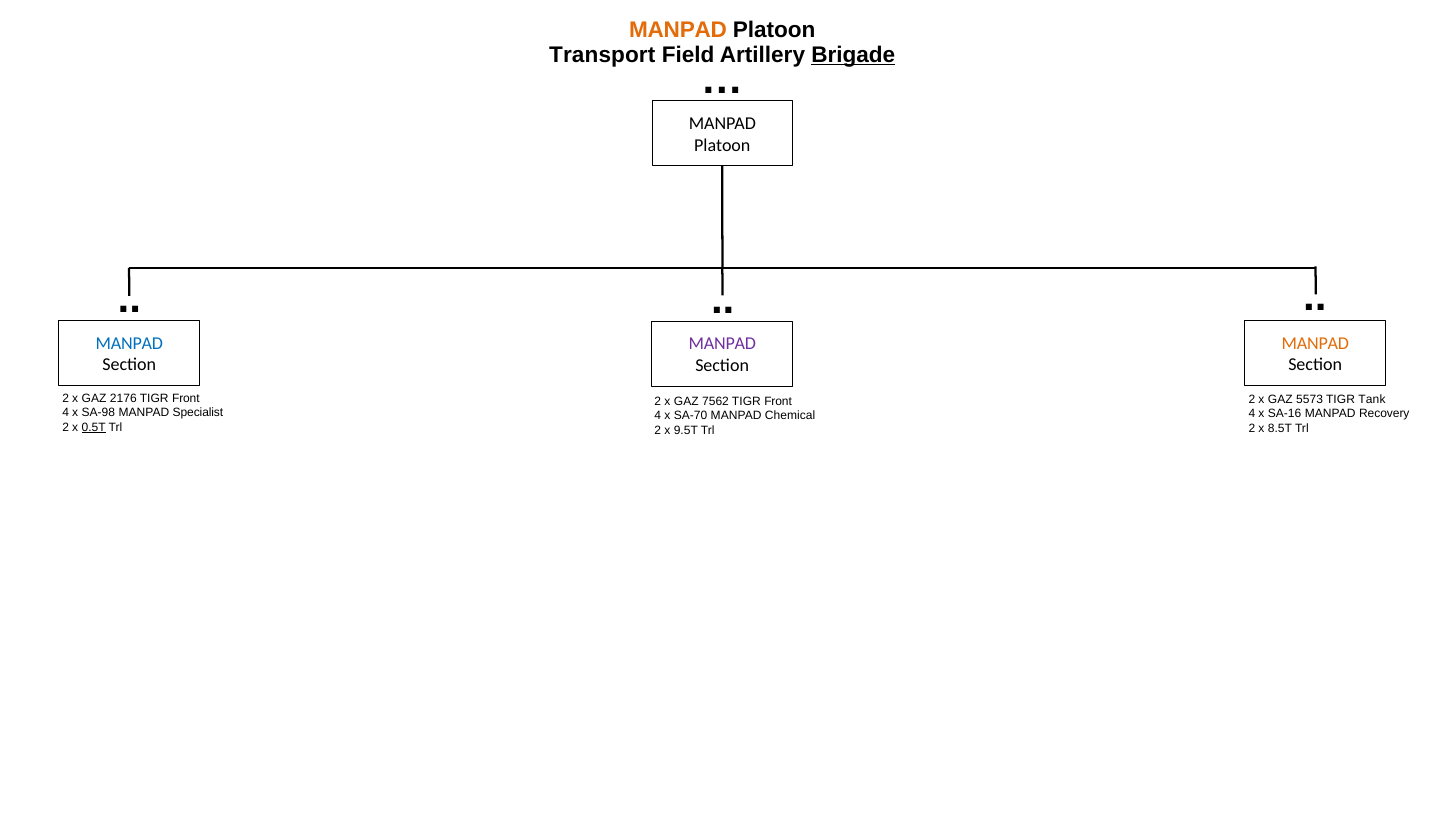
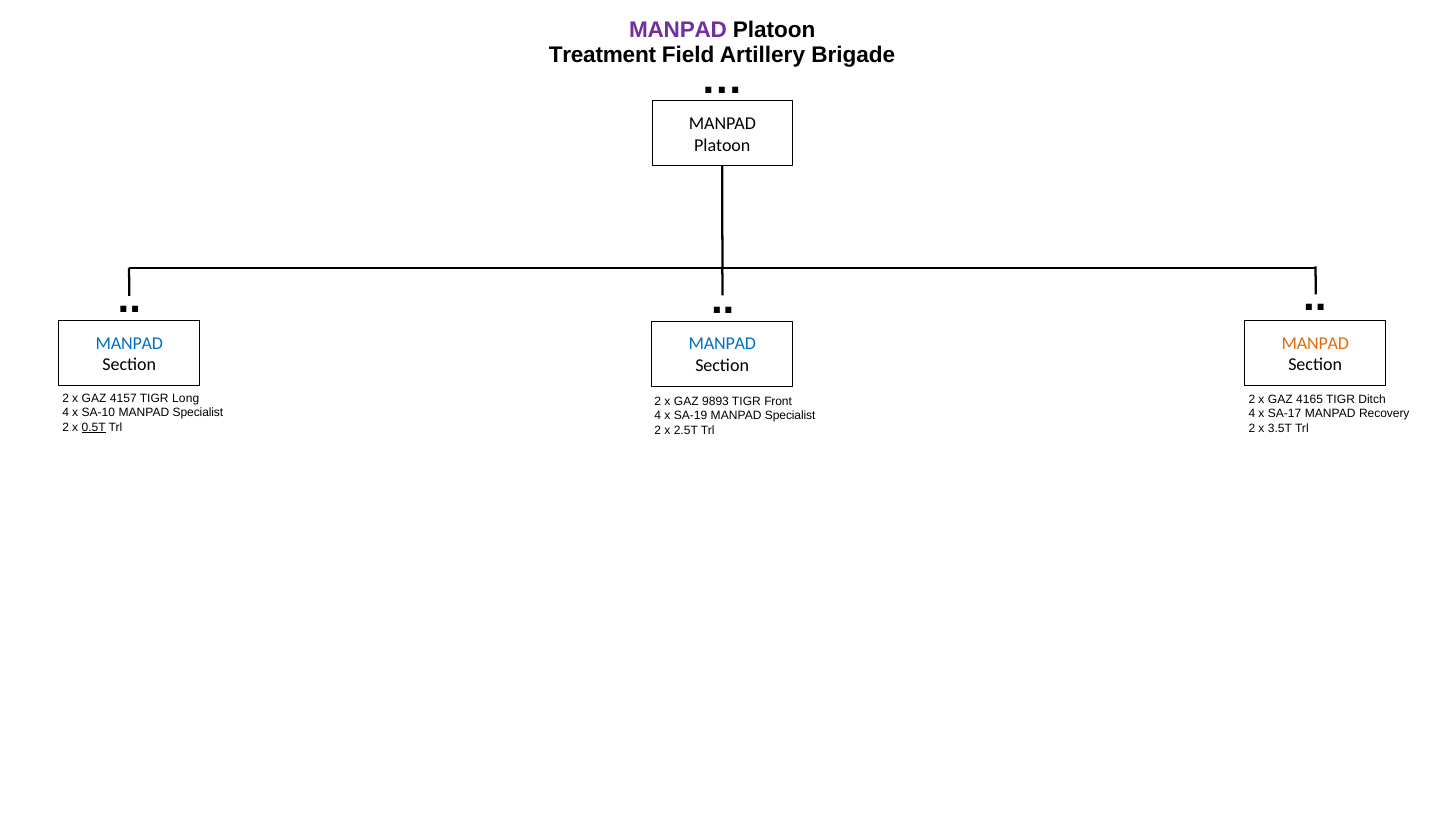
MANPAD colour: orange -> purple (678, 30)
Transport: Transport -> Treatment (602, 55)
Brigade underline: present -> none (853, 55)
MANPAD colour: purple -> blue (722, 344)
2176: 2176 -> 4157 (123, 398)
Front: Front -> Long (186, 398)
5573: 5573 -> 4165 (1310, 399)
Tank: Tank -> Ditch (1372, 399)
7562: 7562 -> 9893 (716, 401)
SA-98: SA-98 -> SA-10 (98, 413)
SA-16: SA-16 -> SA-17 (1285, 414)
SA-70: SA-70 -> SA-19 (691, 416)
Chemical: Chemical -> Specialist (790, 416)
8.5T: 8.5T -> 3.5T (1280, 428)
9.5T: 9.5T -> 2.5T (686, 430)
